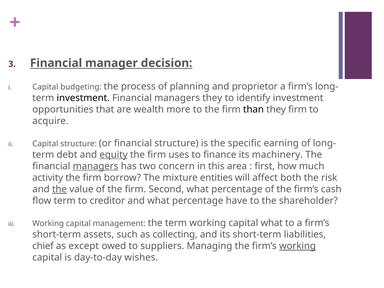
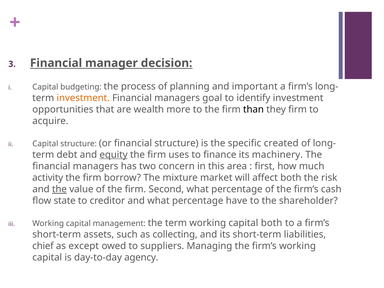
proprietor: proprietor -> important (255, 86)
investment colour: black -> orange (83, 98)
managers they: they -> goal (212, 98)
earning: earning -> created (281, 143)
managers underline: present -> none (96, 166)
entities: entities -> market (216, 178)
flow term: term -> state (65, 201)
capital what: what -> both (272, 223)
working underline: present -> none (297, 246)
wishes: wishes -> agency (141, 257)
